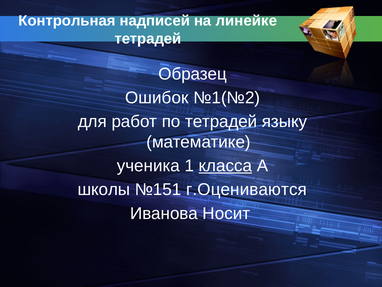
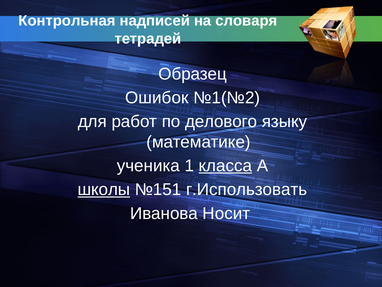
линейке: линейке -> словаря (246, 21)
по тетрадей: тетрадей -> делового (221, 121)
школы underline: none -> present (104, 189)
г.Оцениваются: г.Оцениваются -> г.Использовать (247, 189)
